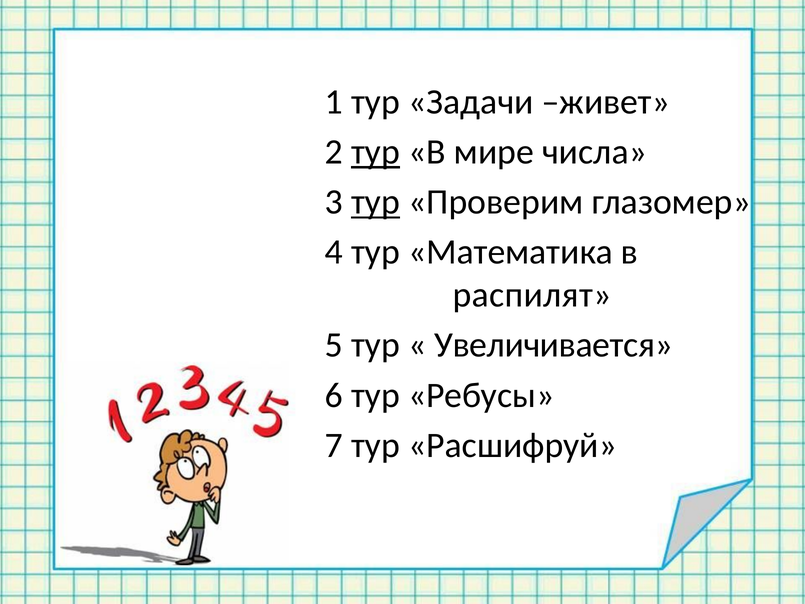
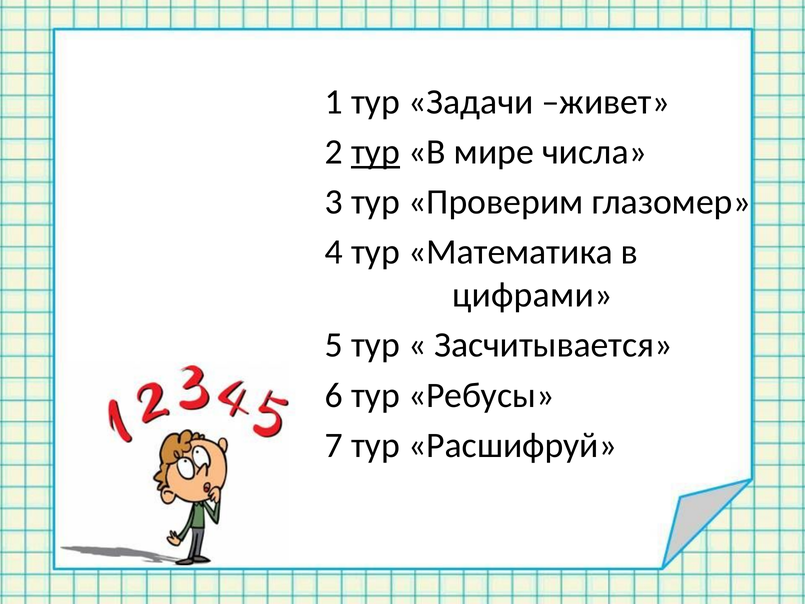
тур underline: present -> none (375, 202)
распилят: распилят -> цифрами (532, 295)
Увеличивается: Увеличивается -> Засчитывается (553, 345)
